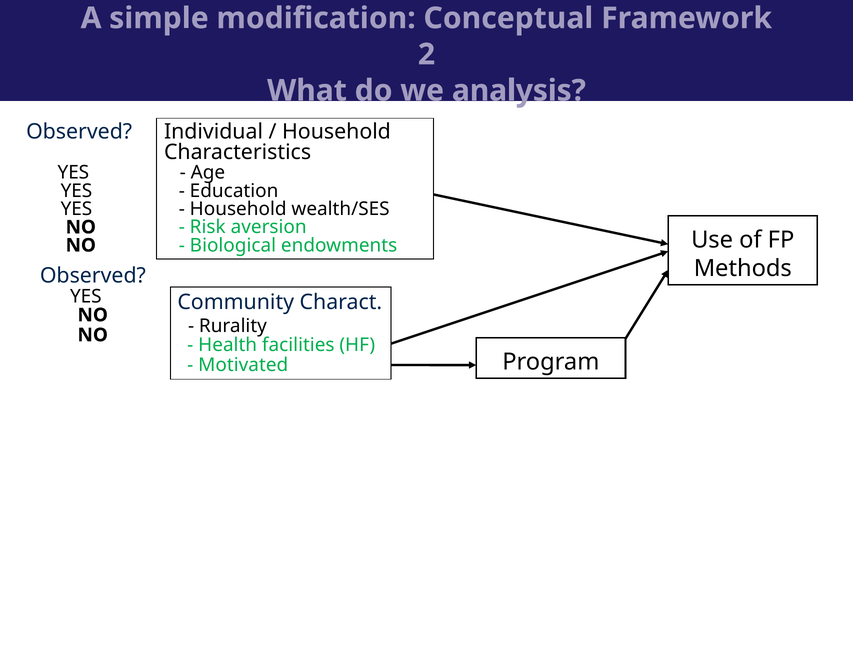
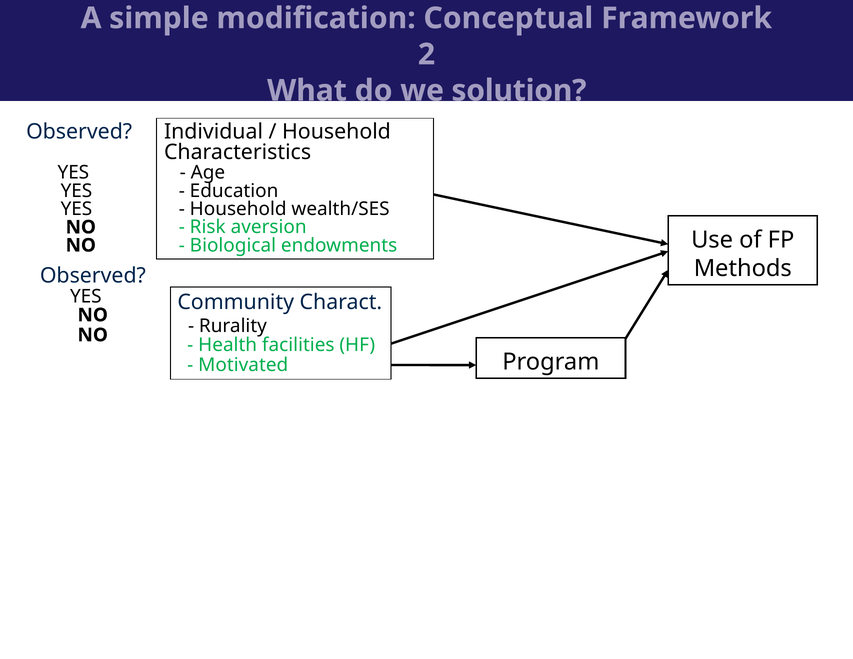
analysis: analysis -> solution (519, 91)
